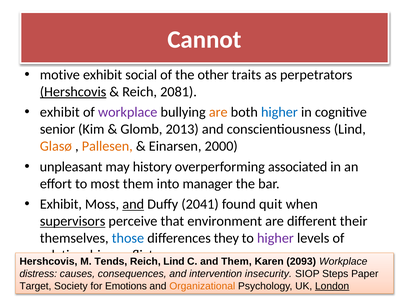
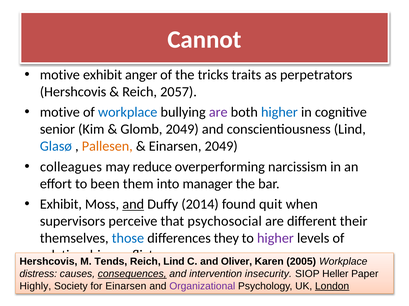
social: social -> anger (141, 75)
other: other -> tricks (213, 75)
Hershcovis underline: present -> none (73, 92)
2081: 2081 -> 2057 (179, 92)
exhibit: exhibit -> motive (60, 113)
workplace colour: purple -> blue (128, 113)
are colour: orange -> purple (218, 113)
Glomb 2013: 2013 -> 2049 (182, 130)
Glasø colour: orange -> blue (56, 147)
Einarsen 2000: 2000 -> 2049 (221, 147)
unpleasant: unpleasant -> colleagues (71, 167)
history: history -> reduce (152, 167)
associated: associated -> narcissism (298, 167)
most: most -> been (105, 184)
2041: 2041 -> 2014 (200, 205)
supervisors underline: present -> none (73, 222)
environment: environment -> psychosocial (225, 222)
and Them: Them -> Oliver (237, 262)
2093: 2093 -> 2005 (301, 262)
consequences underline: none -> present (132, 274)
Steps: Steps -> Heller (335, 274)
Target: Target -> Highly (35, 287)
for Emotions: Emotions -> Einarsen (126, 287)
Organizational colour: orange -> purple (202, 287)
